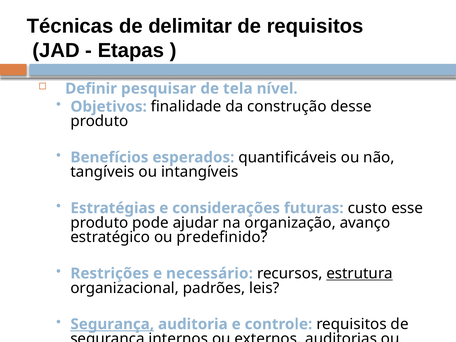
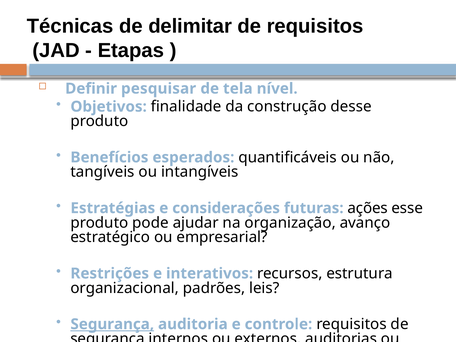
custo: custo -> ações (368, 208)
predefinido: predefinido -> empresarial (222, 237)
necessário: necessário -> interativos (210, 273)
estrutura underline: present -> none (360, 273)
